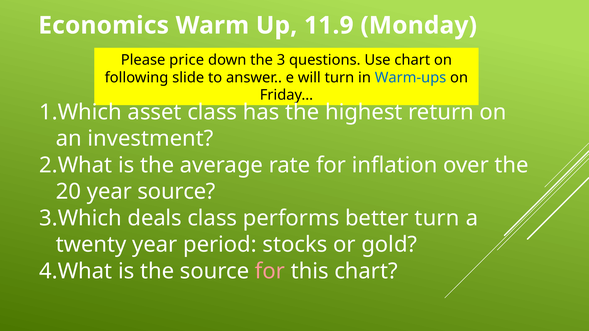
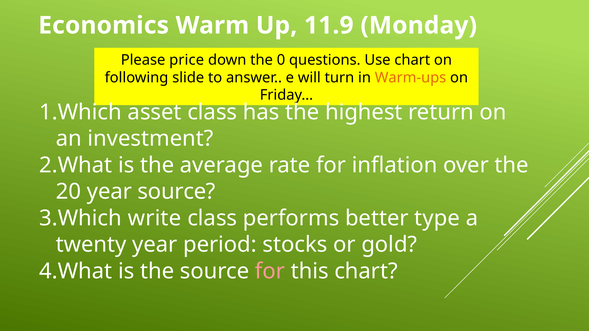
3: 3 -> 0 (281, 60)
Warm-ups colour: blue -> orange (411, 78)
deals: deals -> write (155, 218)
better turn: turn -> type (437, 218)
